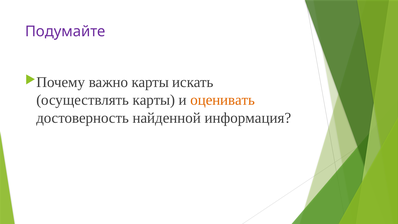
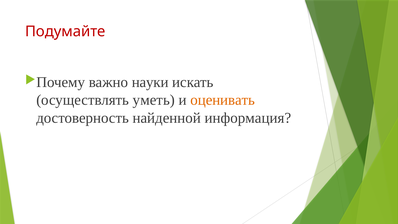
Подумайте colour: purple -> red (65, 31)
важно карты: карты -> науки (150, 82)
осуществлять карты: карты -> уметь (154, 100)
